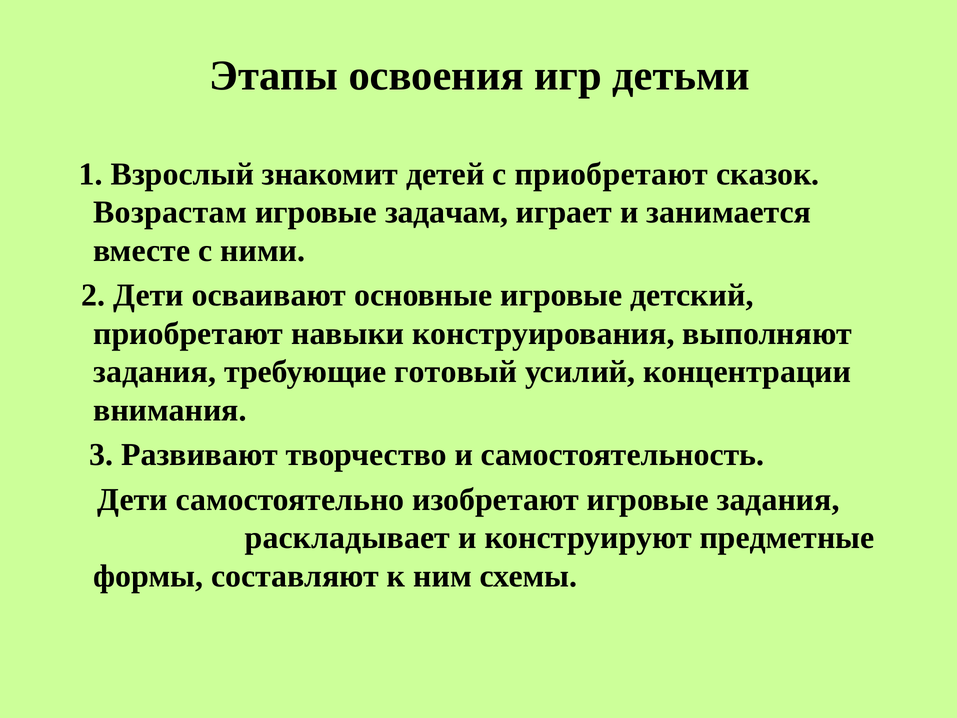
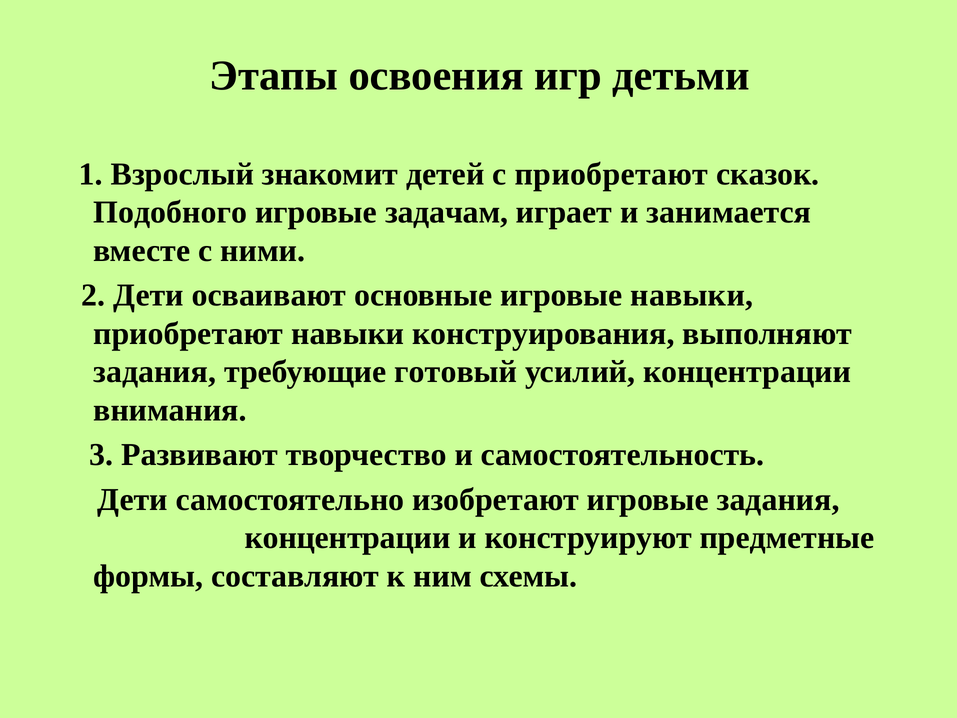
Возрастам: Возрастам -> Подобного (170, 212)
игровые детский: детский -> навыки (692, 295)
раскладывает: раскладывает -> концентрации (348, 538)
